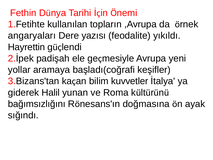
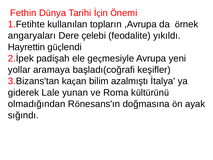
yazısı: yazısı -> çelebi (94, 36)
kuvvetler: kuvvetler -> azalmıştı (130, 81)
Halil: Halil -> Lale (51, 92)
bağımsızlığını: bağımsızlığını -> olmadığından (37, 104)
